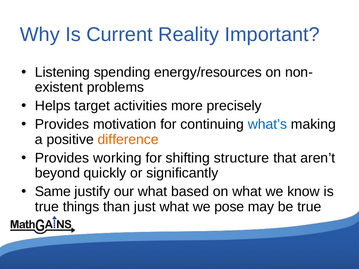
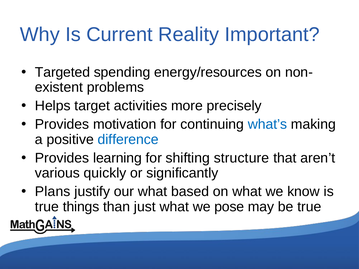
Listening: Listening -> Targeted (62, 72)
difference colour: orange -> blue (128, 140)
working: working -> learning (117, 158)
beyond: beyond -> various (57, 173)
Same: Same -> Plans (53, 192)
